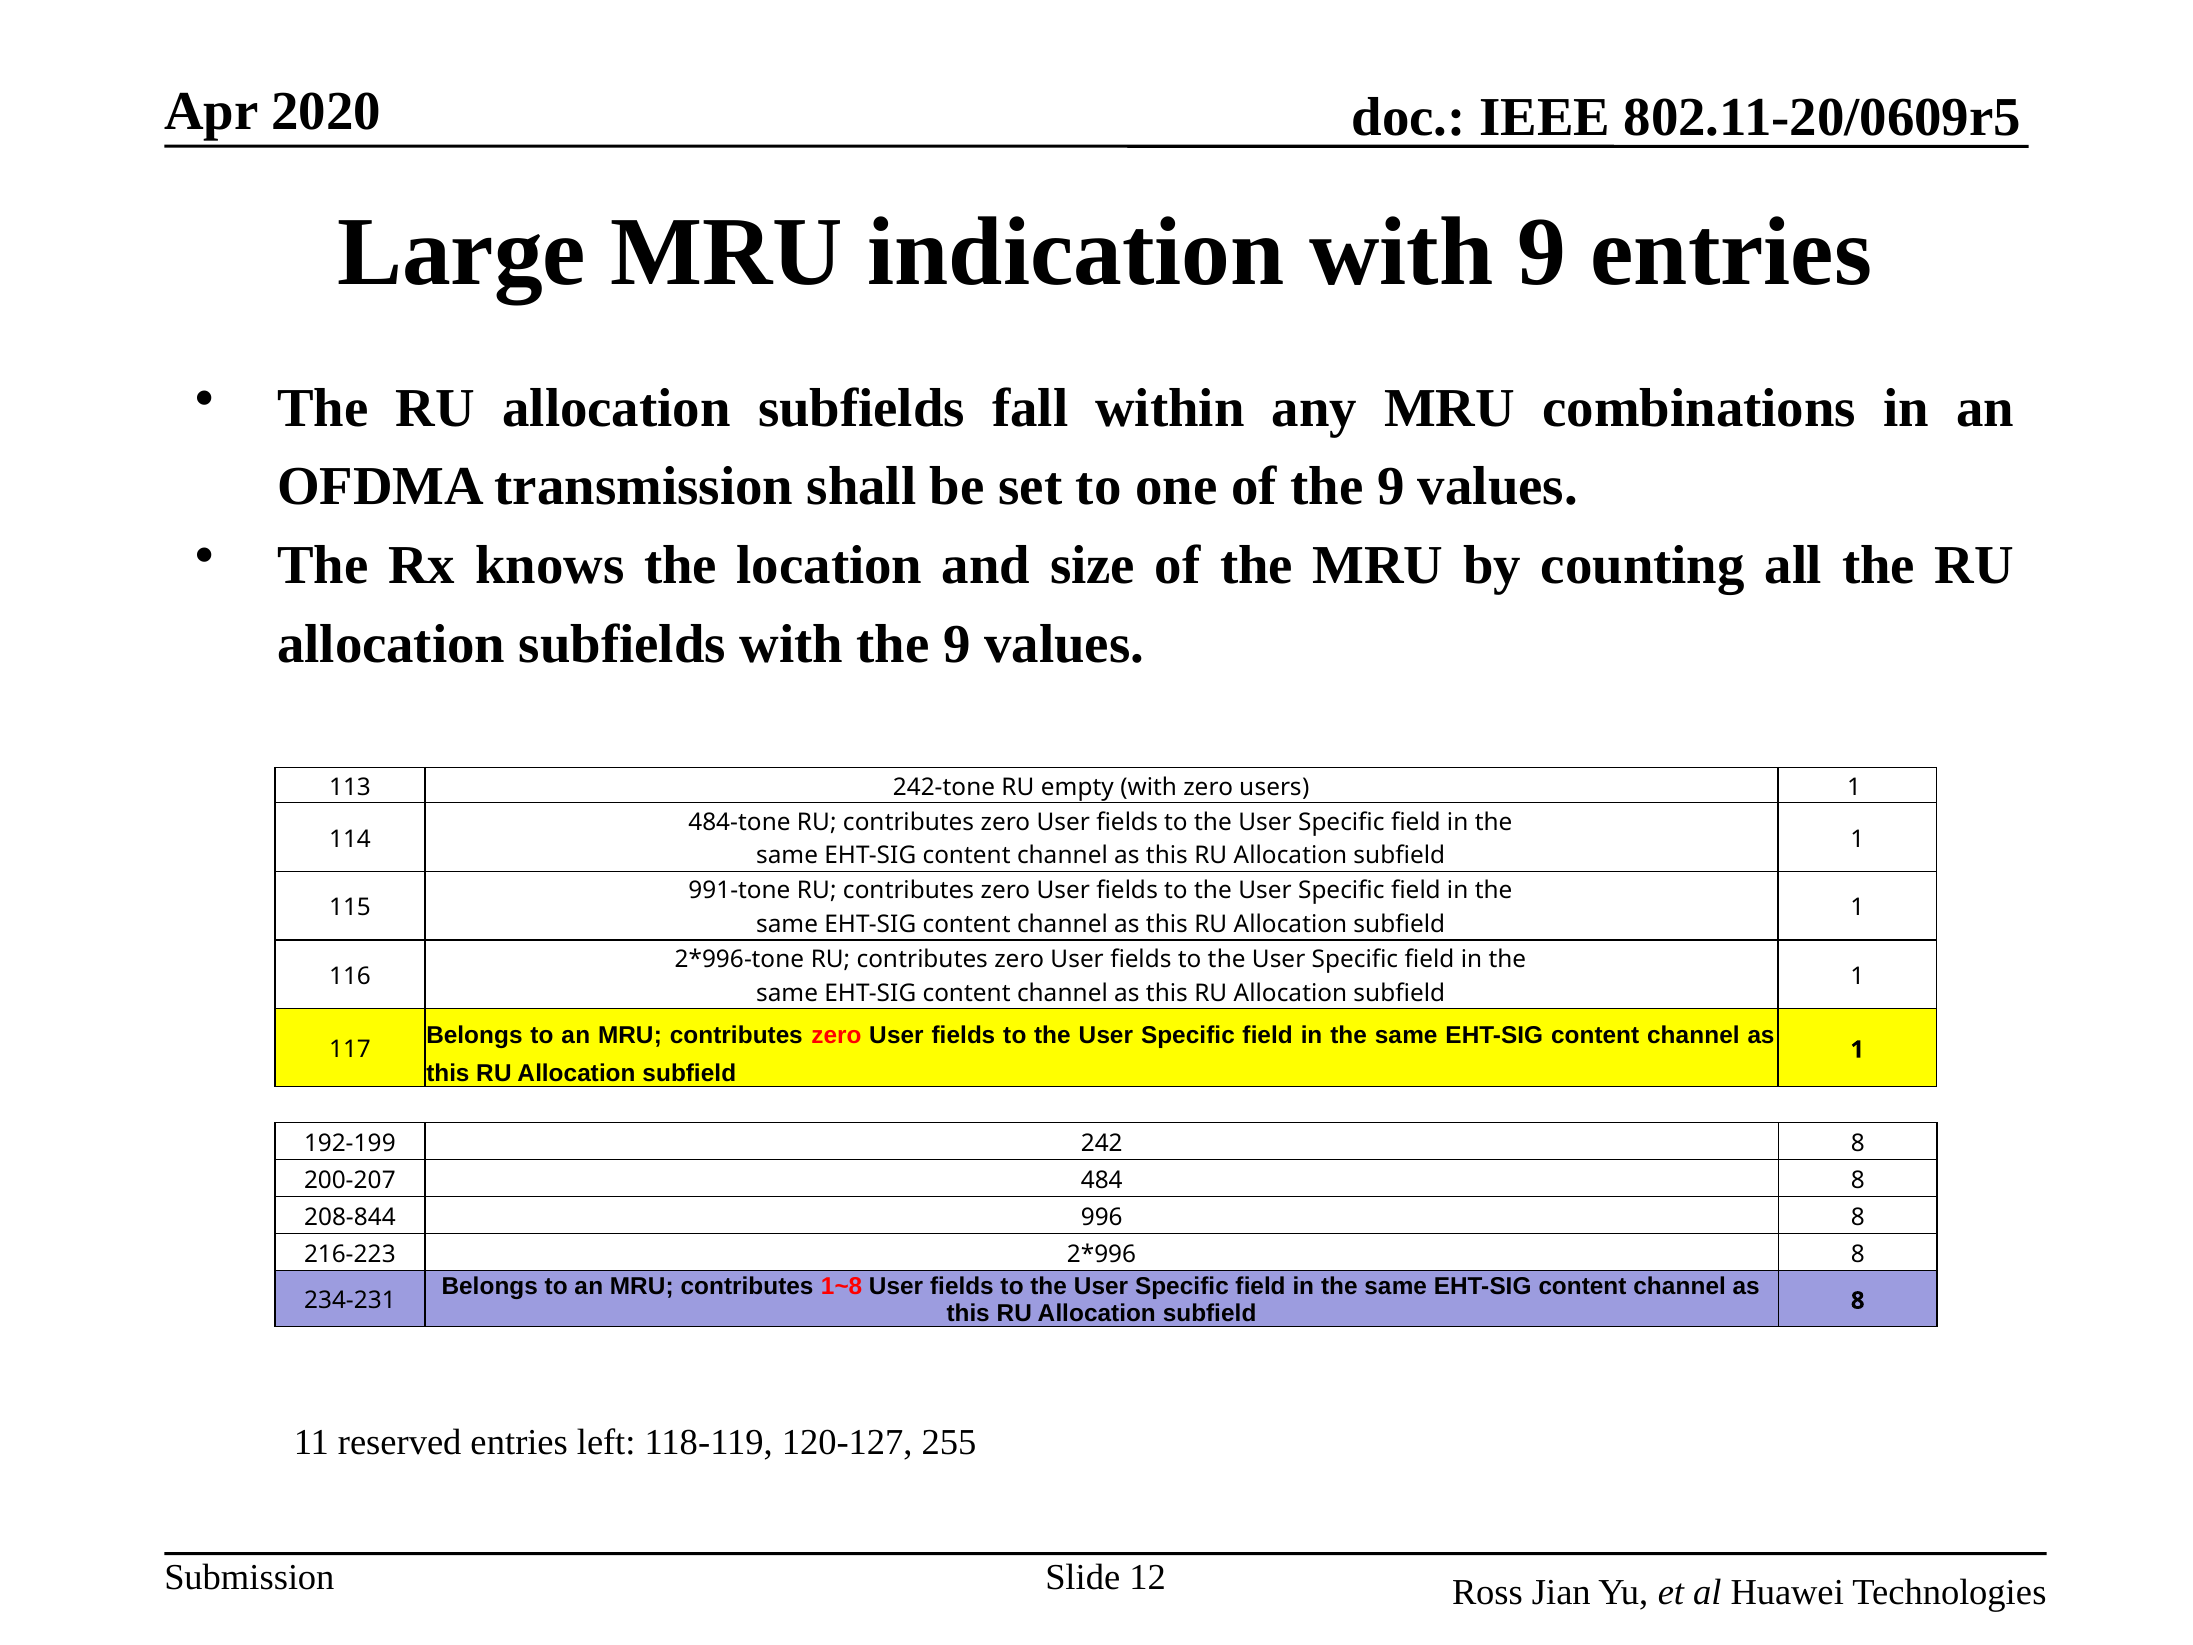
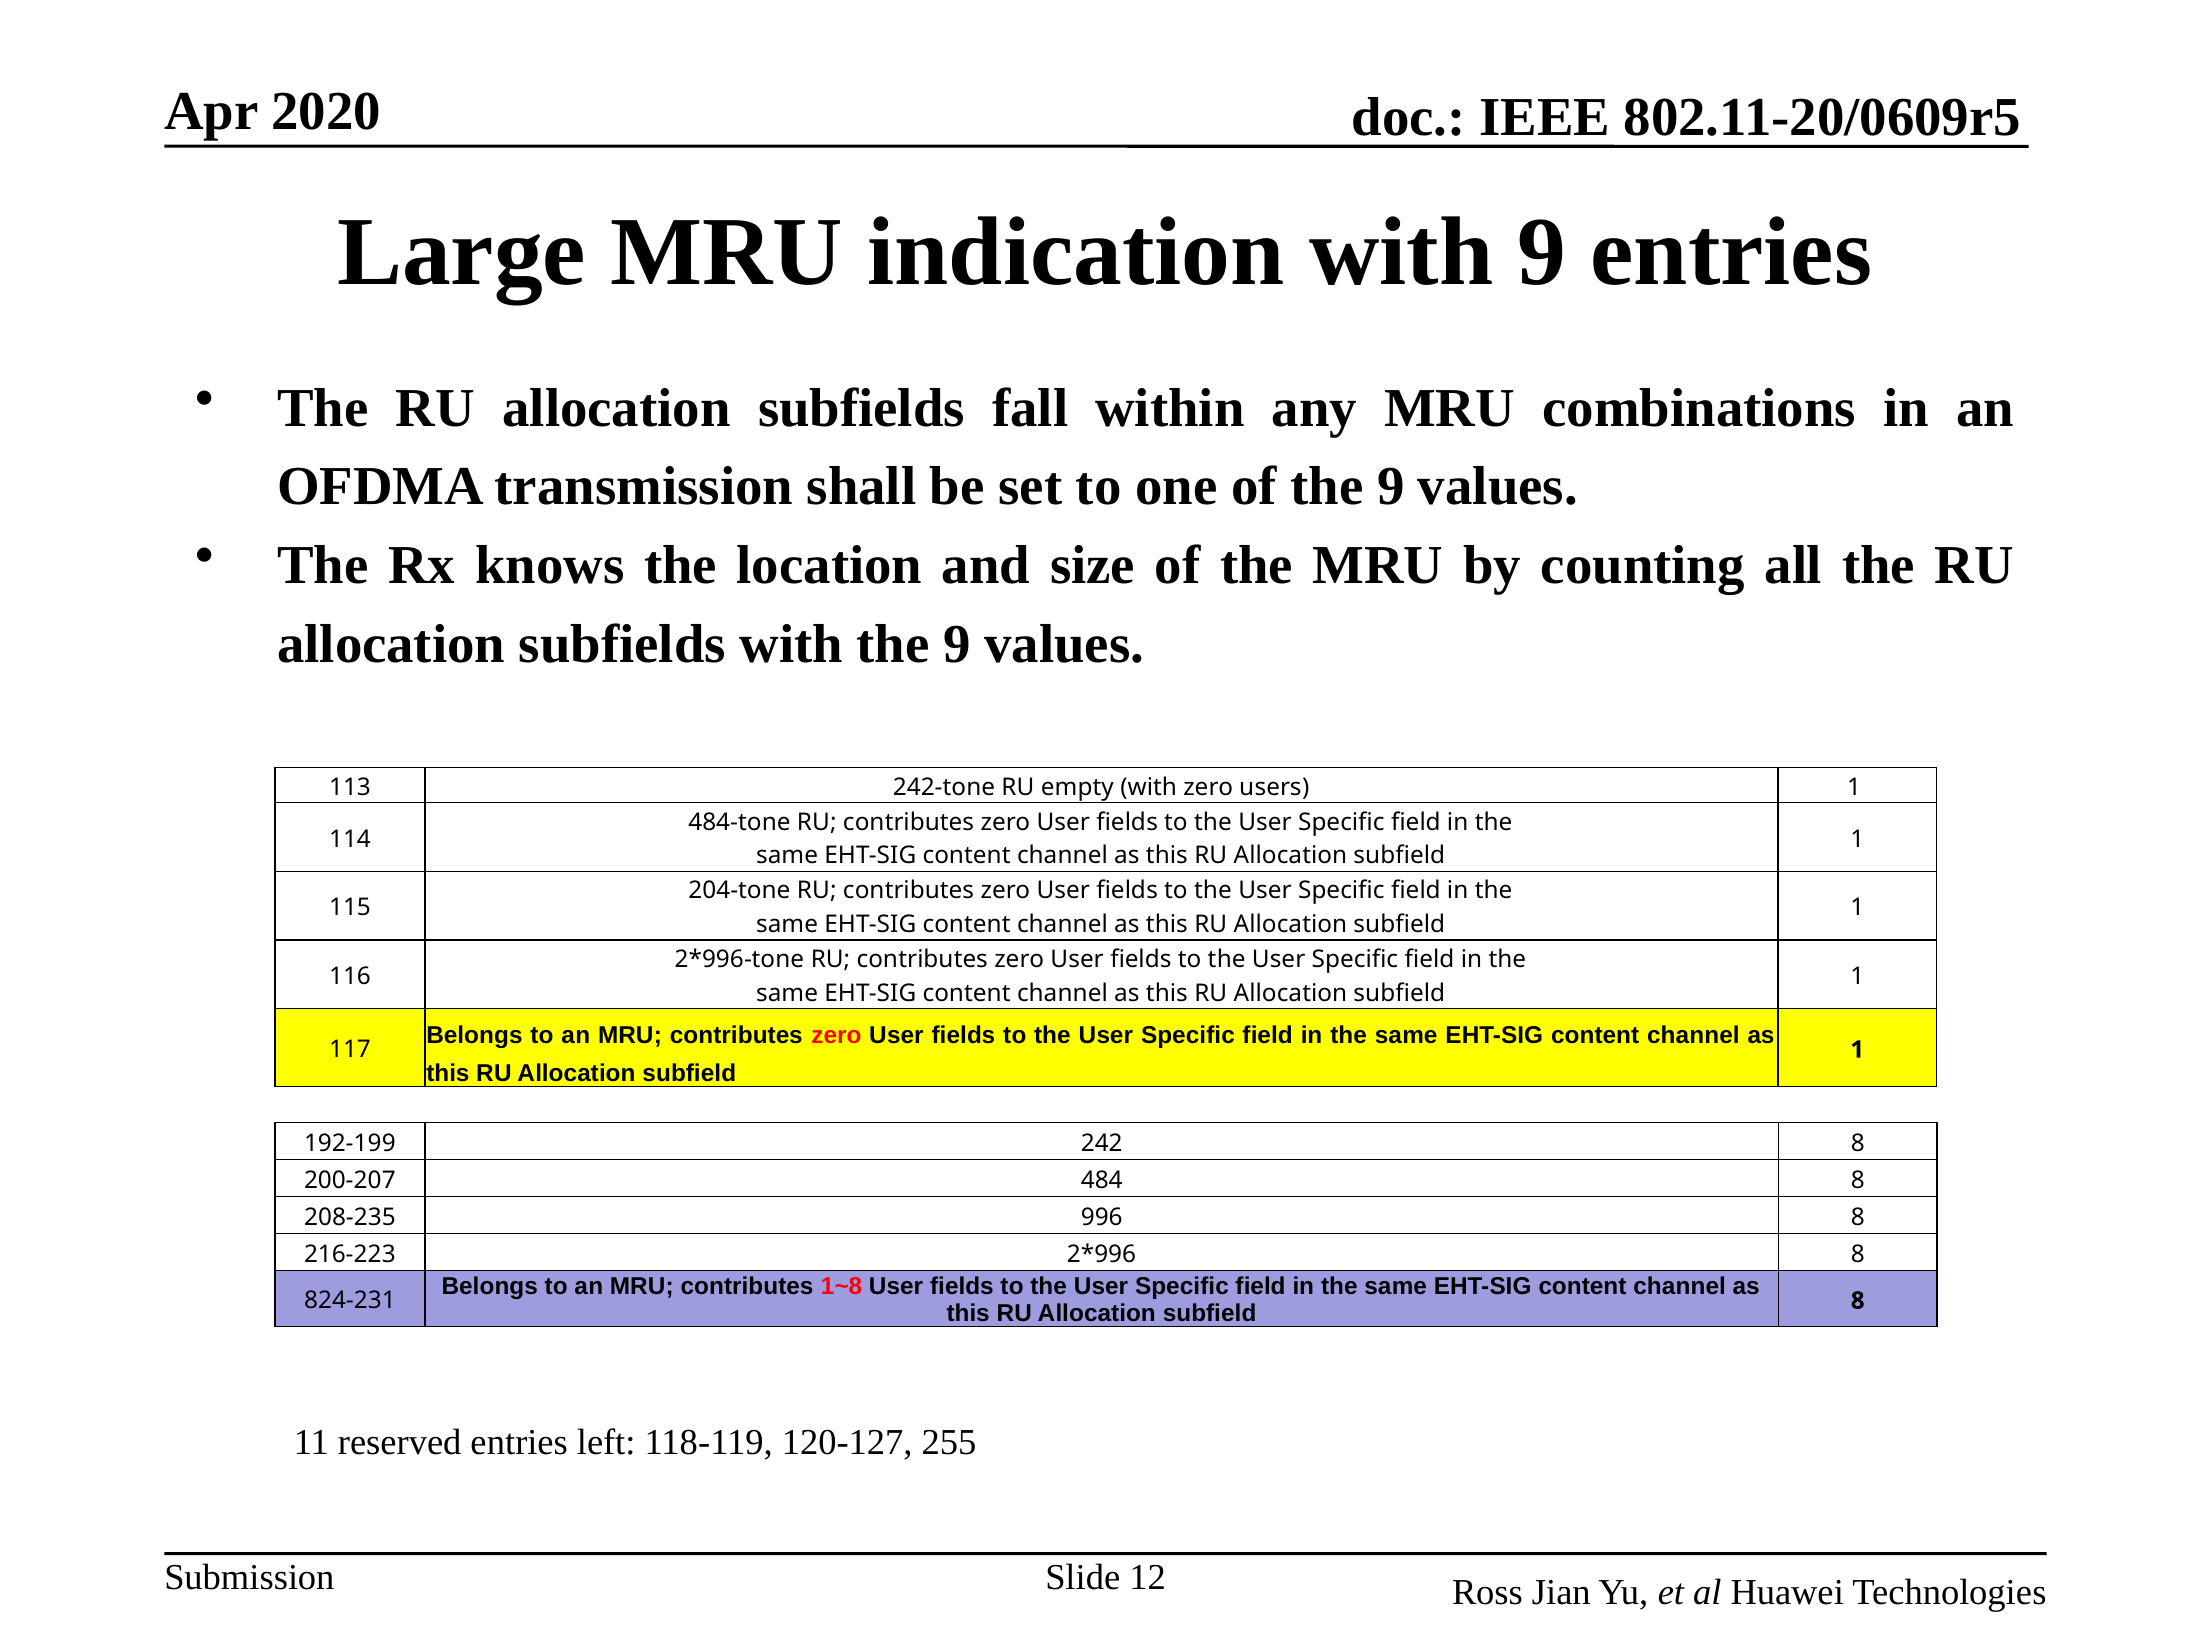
991-tone: 991-tone -> 204-tone (739, 891)
208-844: 208-844 -> 208-235 (350, 1217)
234-231: 234-231 -> 824-231 (350, 1301)
